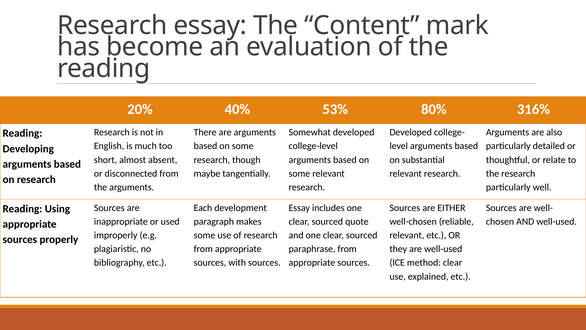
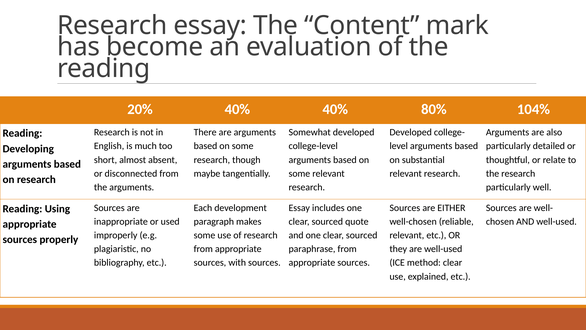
40% 53%: 53% -> 40% (335, 109)
316%: 316% -> 104% (533, 109)
